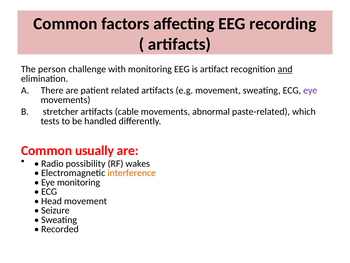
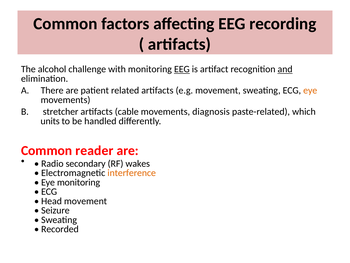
person: person -> alcohol (52, 69)
EEG underline: none -> present (182, 69)
eye colour: purple -> orange (310, 90)
abnormal: abnormal -> diagnosis (211, 111)
tests: tests -> units (50, 121)
usually: usually -> reader (94, 150)
possibility: possibility -> secondary (86, 163)
